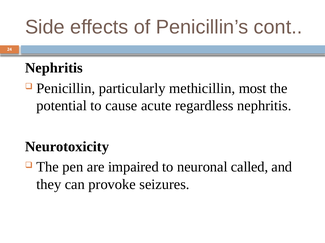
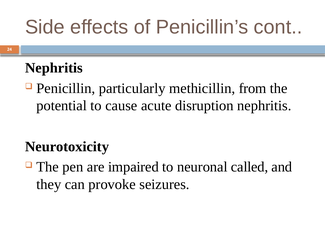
most: most -> from (253, 89)
regardless: regardless -> disruption (204, 106)
